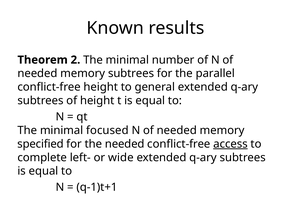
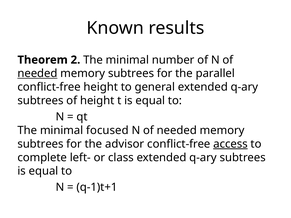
needed underline: none -> present (37, 74)
specified: specified -> subtrees (40, 144)
the needed: needed -> advisor (125, 144)
wide: wide -> class (121, 158)
